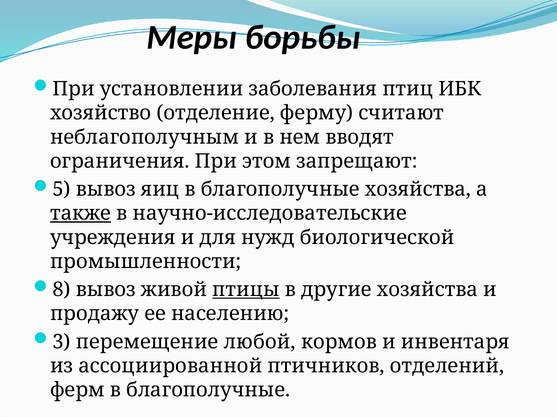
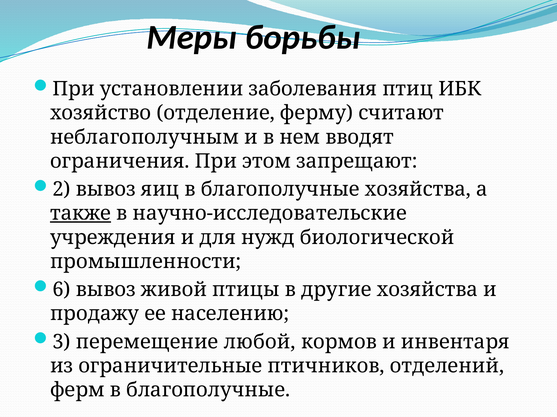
5: 5 -> 2 (62, 190)
8: 8 -> 6 (62, 290)
птицы underline: present -> none (246, 290)
ассоциированной: ассоциированной -> ограничительные (170, 366)
